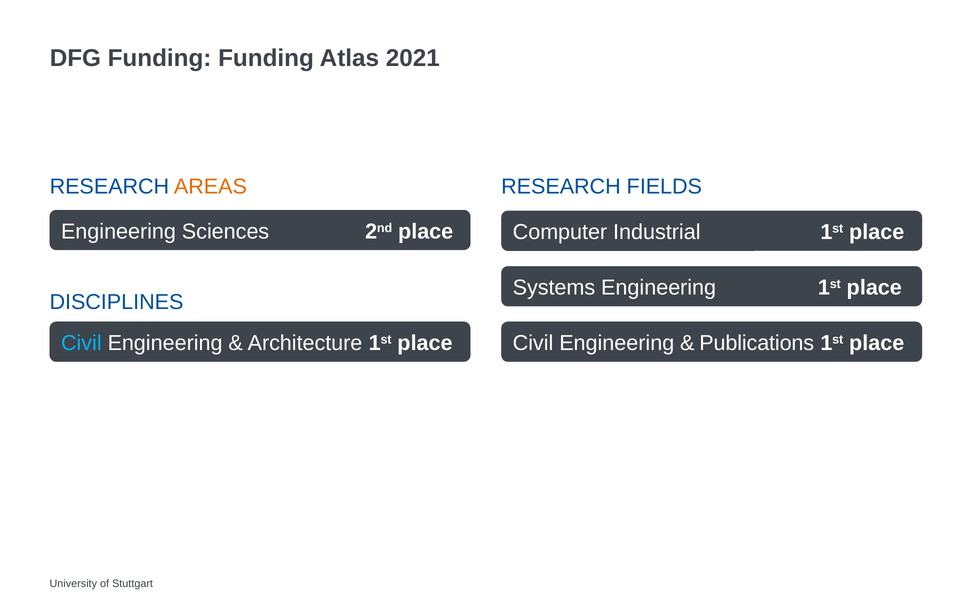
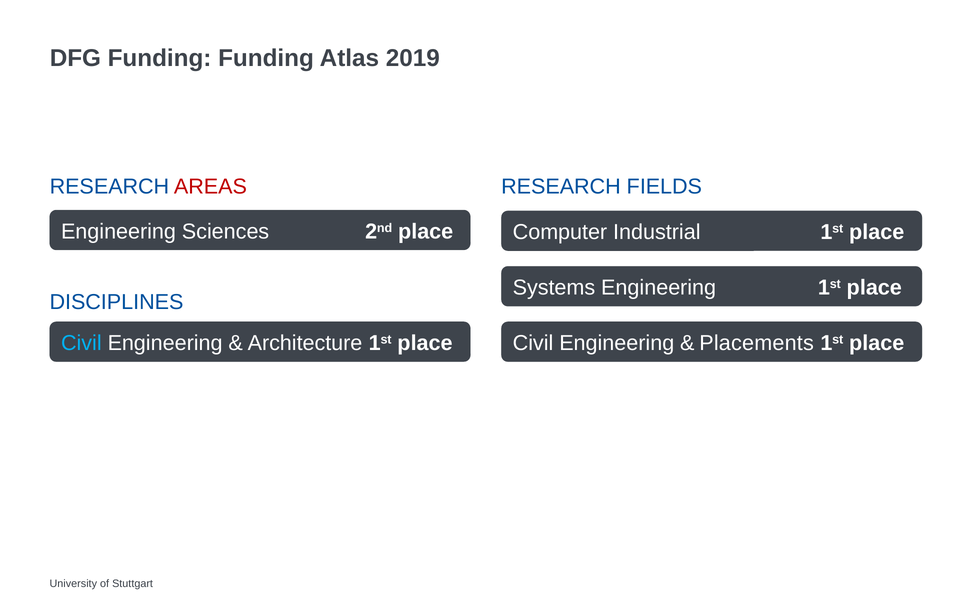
2021: 2021 -> 2019 (413, 58)
AREAS colour: orange -> red (210, 186)
Publications: Publications -> Placements (757, 343)
